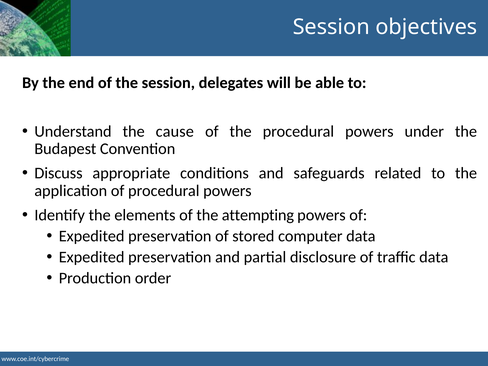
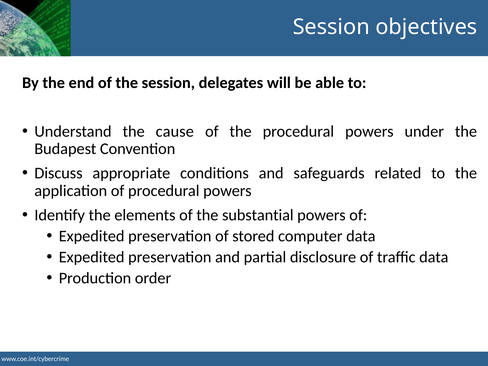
attempting: attempting -> substantial (258, 215)
